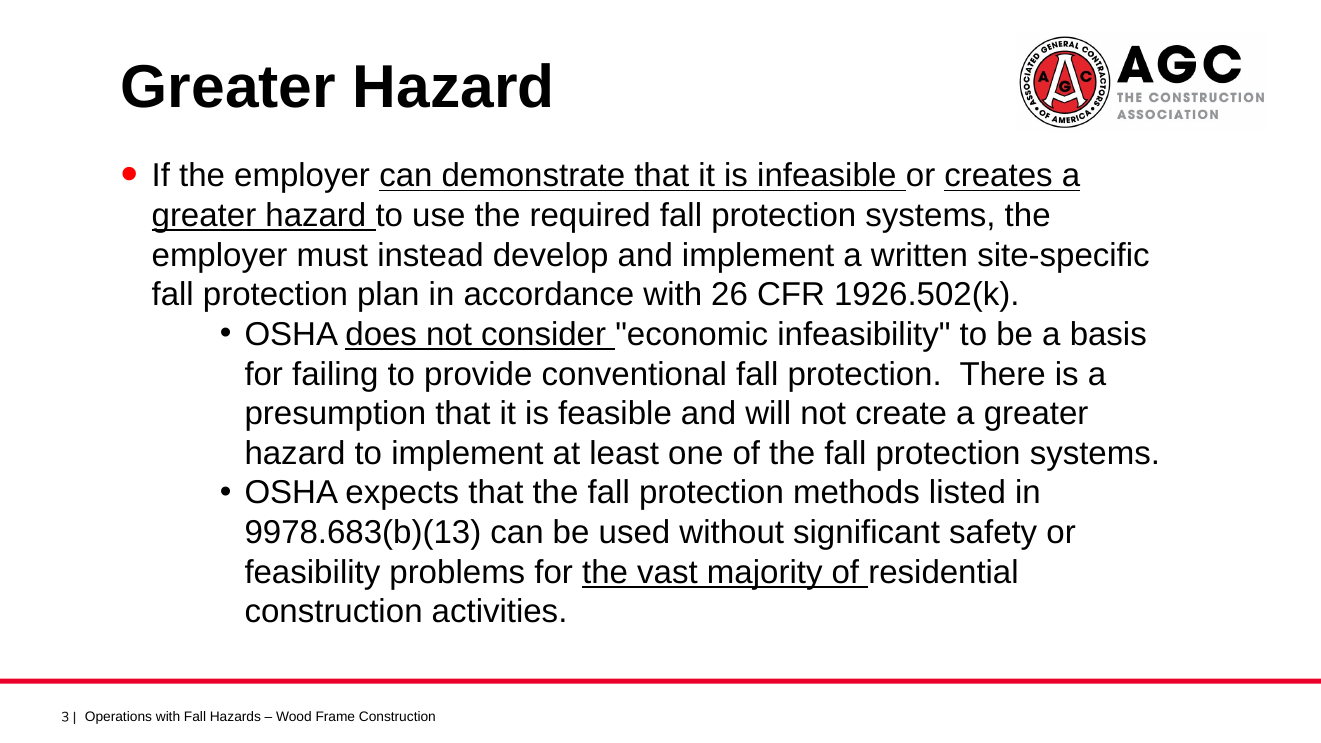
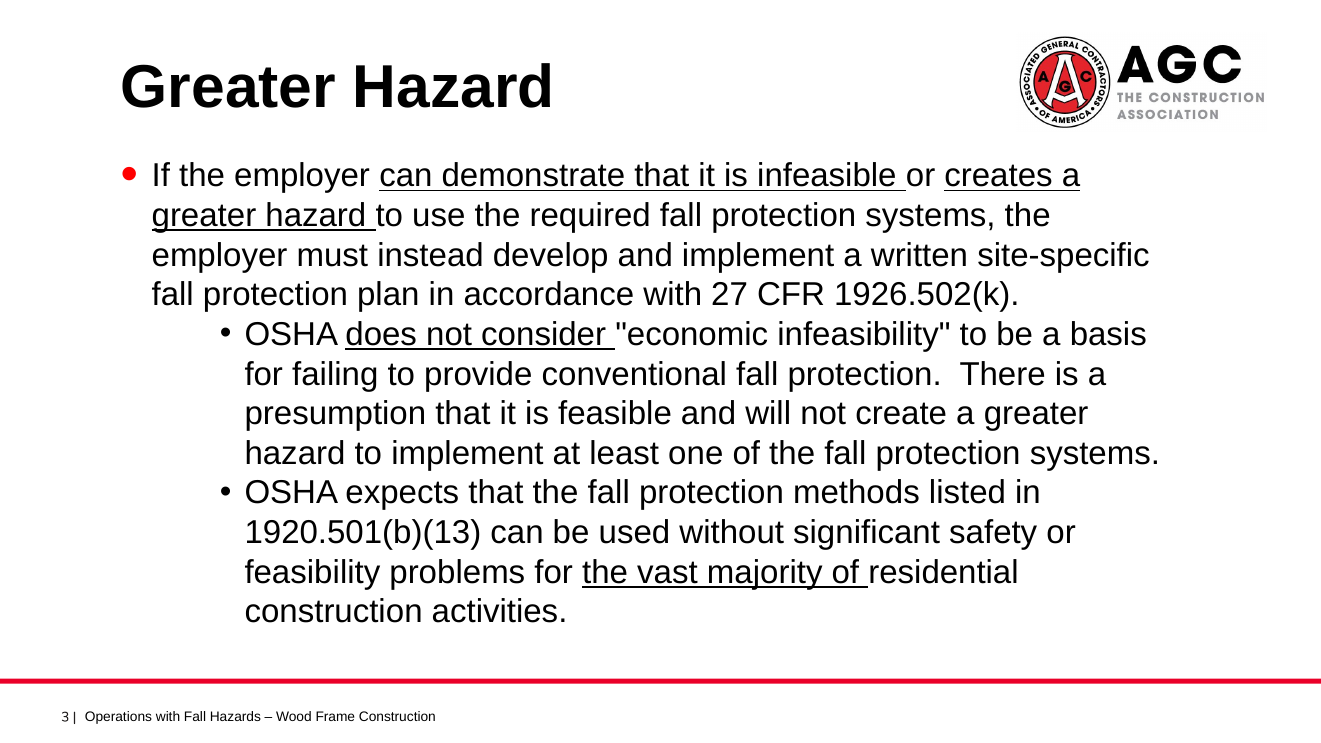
26: 26 -> 27 (730, 295)
9978.683(b)(13: 9978.683(b)(13 -> 1920.501(b)(13 (363, 533)
